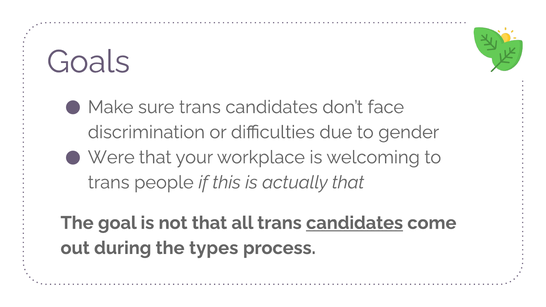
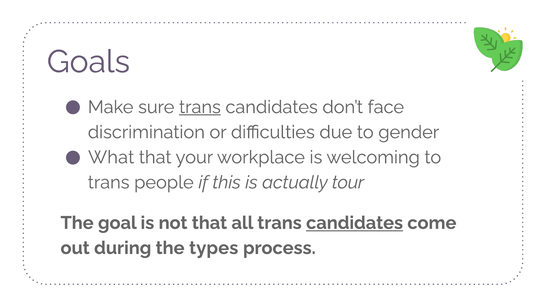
trans underline: none -> present (200, 107)
Were: Were -> What (111, 157)
actually that: that -> tour (348, 182)
